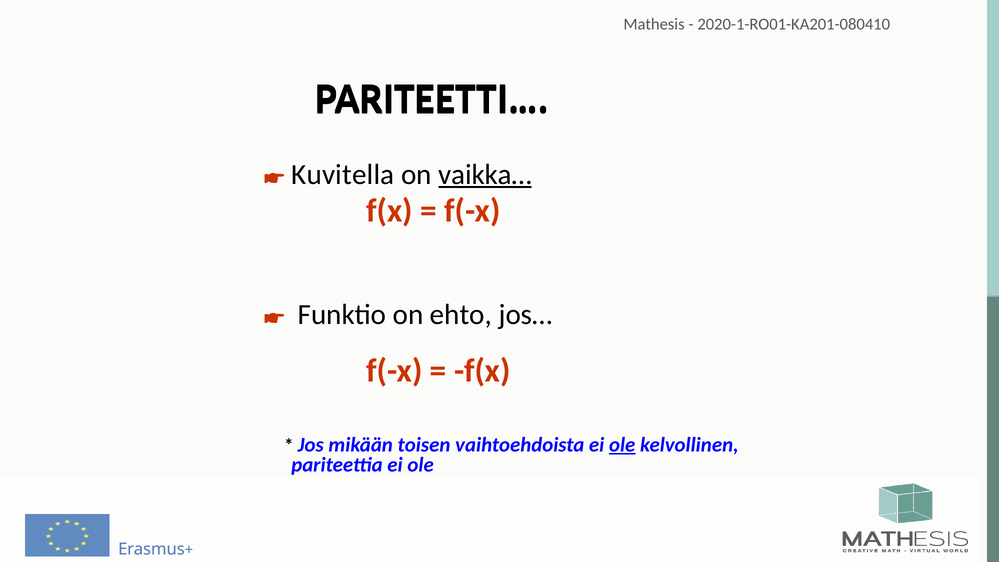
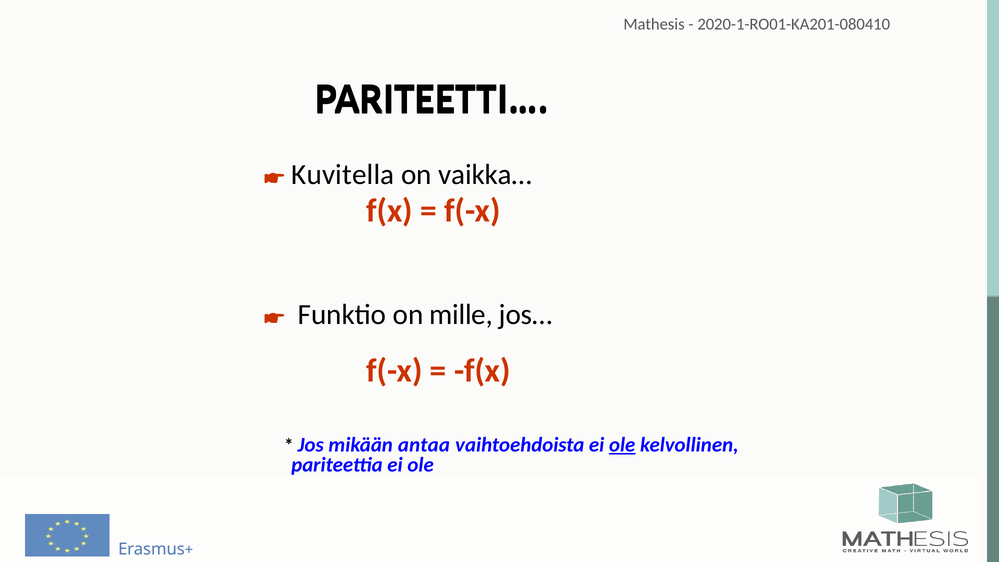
vaikka… underline: present -> none (485, 174)
ehto: ehto -> mille (461, 314)
toisen: toisen -> antaa (424, 445)
